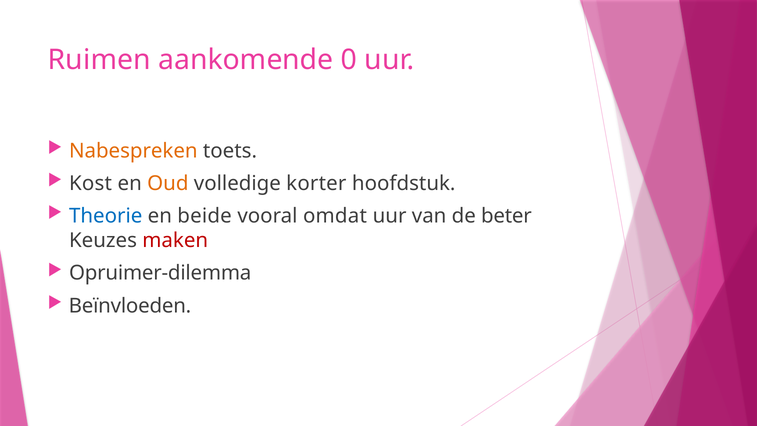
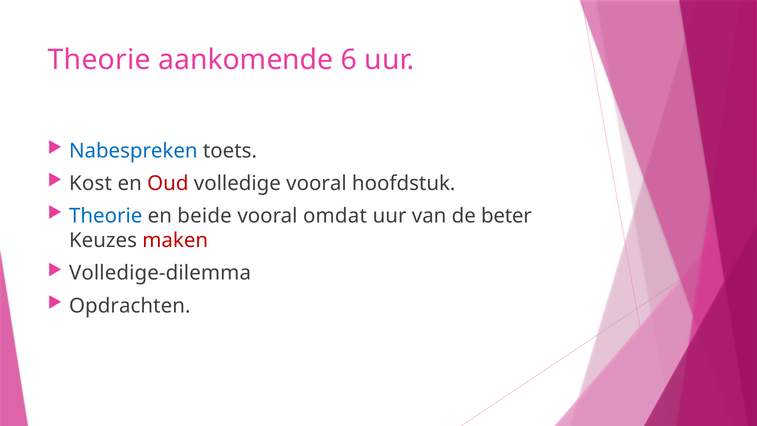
Ruimen: Ruimen -> Theorie (99, 60)
0: 0 -> 6 (349, 60)
Nabespreken colour: orange -> blue (133, 151)
Oud colour: orange -> red (168, 183)
volledige korter: korter -> vooral (316, 183)
Opruimer-dilemma: Opruimer-dilemma -> Volledige-dilemma (160, 273)
Beïnvloeden: Beïnvloeden -> Opdrachten (130, 306)
